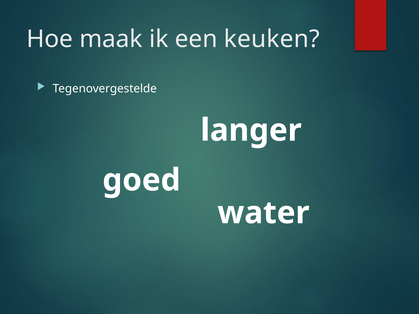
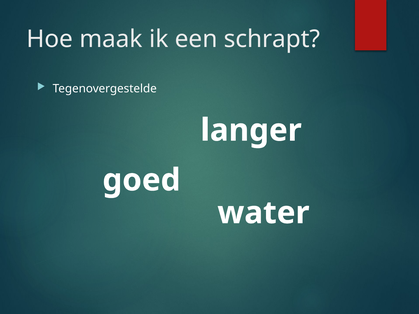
keuken: keuken -> schrapt (272, 39)
